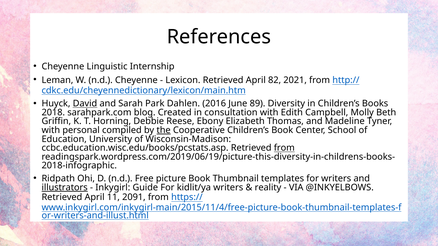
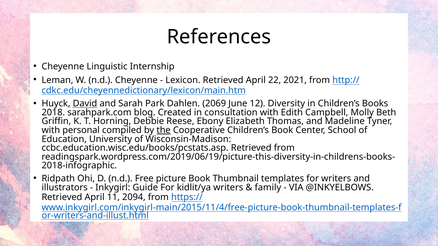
82: 82 -> 22 (275, 80)
2016: 2016 -> 2069 (214, 104)
89: 89 -> 12 (258, 104)
from underline: present -> none (284, 148)
illustrators underline: present -> none (65, 188)
reality: reality -> family (268, 188)
2091: 2091 -> 2094 (134, 198)
